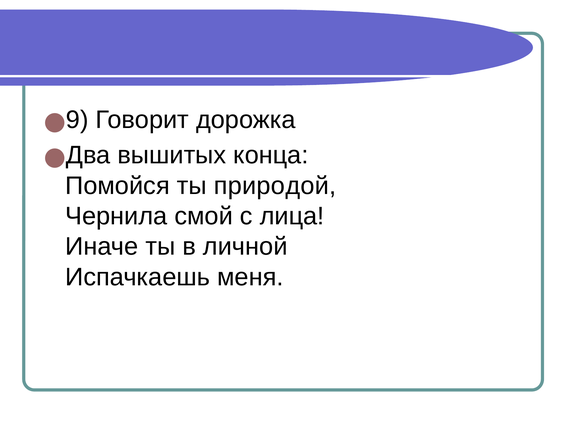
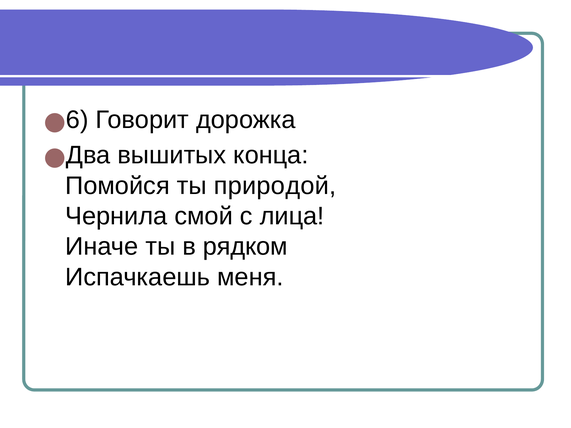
9: 9 -> 6 (77, 120)
личной: личной -> рядком (245, 247)
